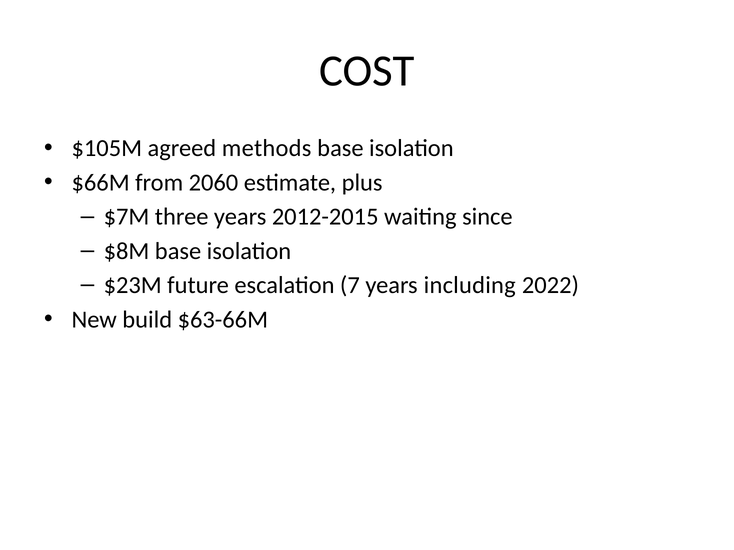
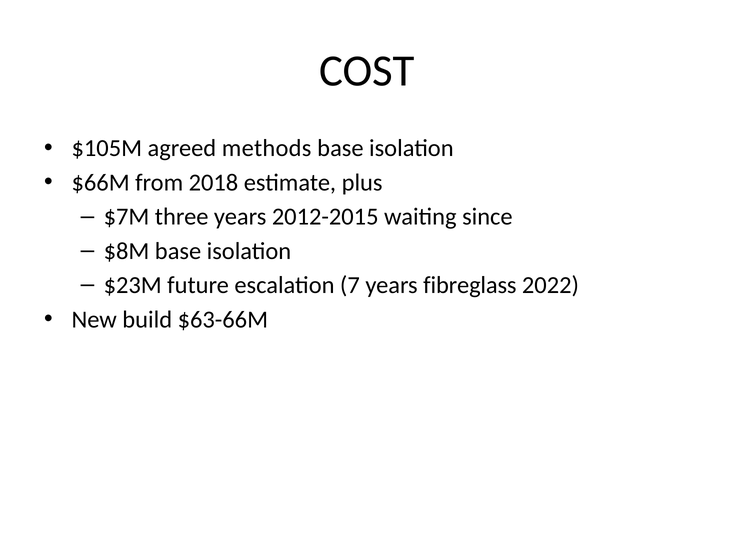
2060: 2060 -> 2018 (213, 183)
including: including -> fibreglass (470, 285)
